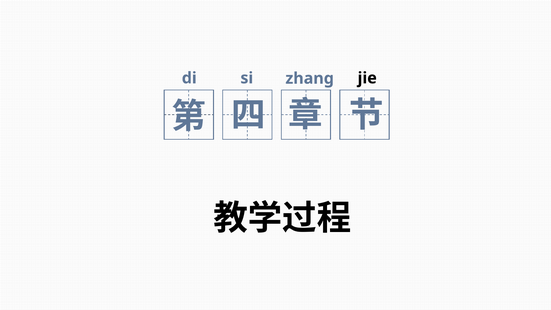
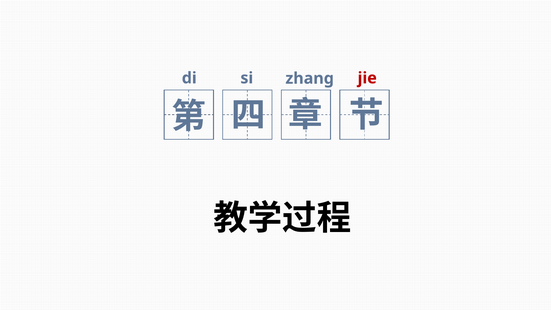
jie colour: black -> red (367, 78)
